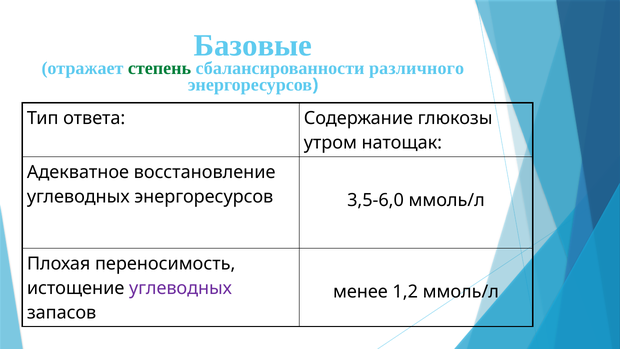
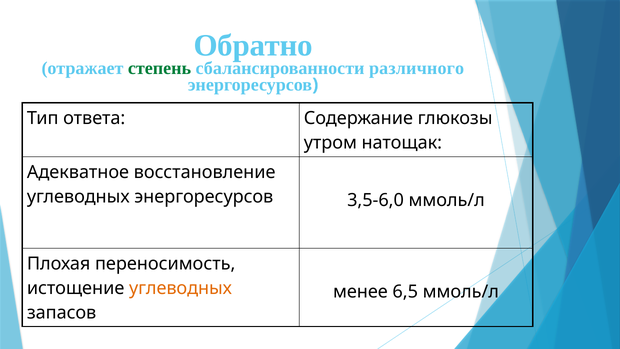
Базовые: Базовые -> Обратно (253, 45)
углеводных colour: purple -> orange (180, 288)
1,2: 1,2 -> 6,5 (405, 292)
